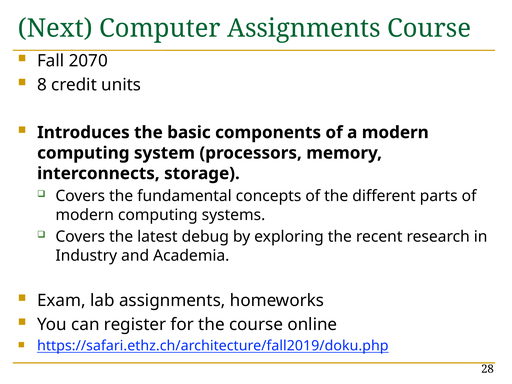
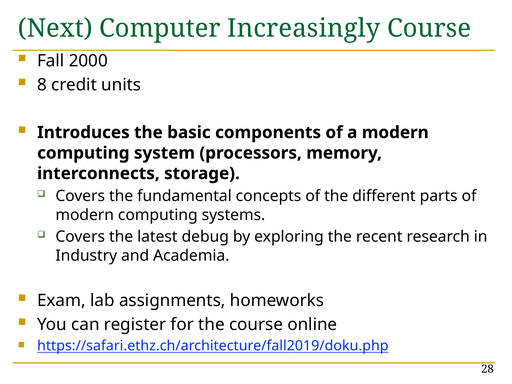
Computer Assignments: Assignments -> Increasingly (304, 28)
2070: 2070 -> 2000 (88, 61)
